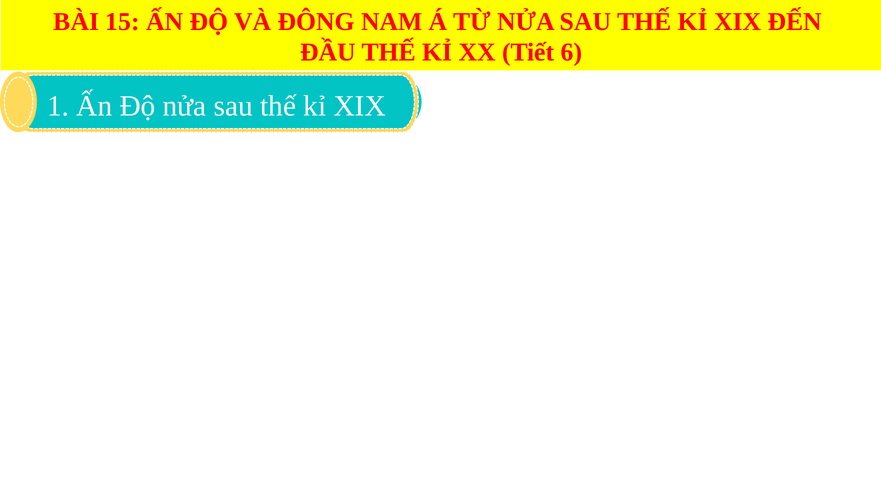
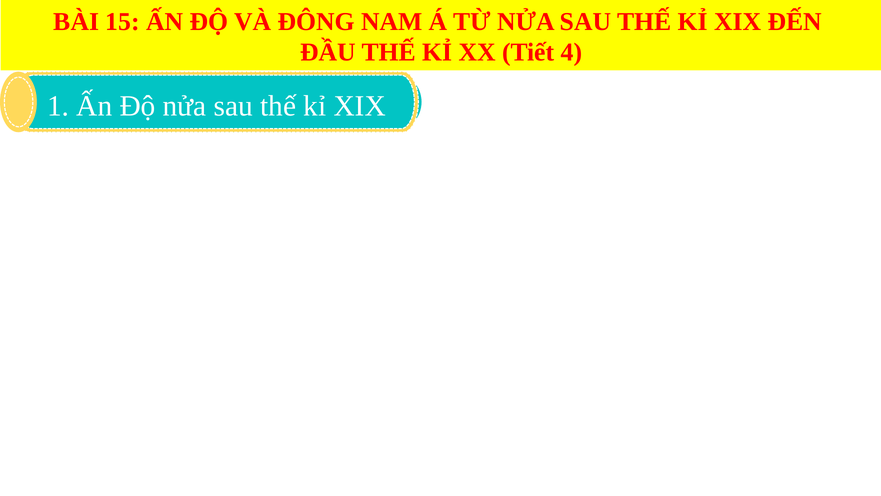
6: 6 -> 4 (571, 52)
